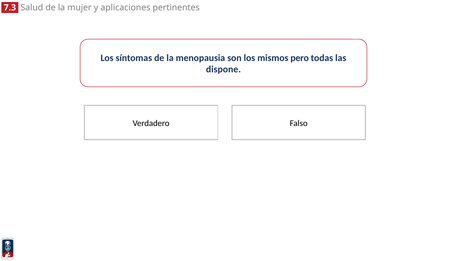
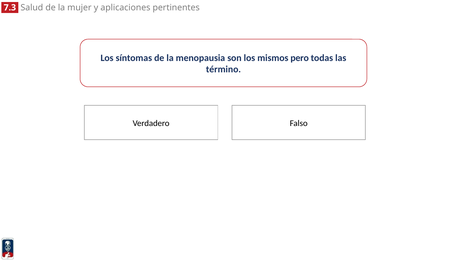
dispone: dispone -> término (223, 69)
